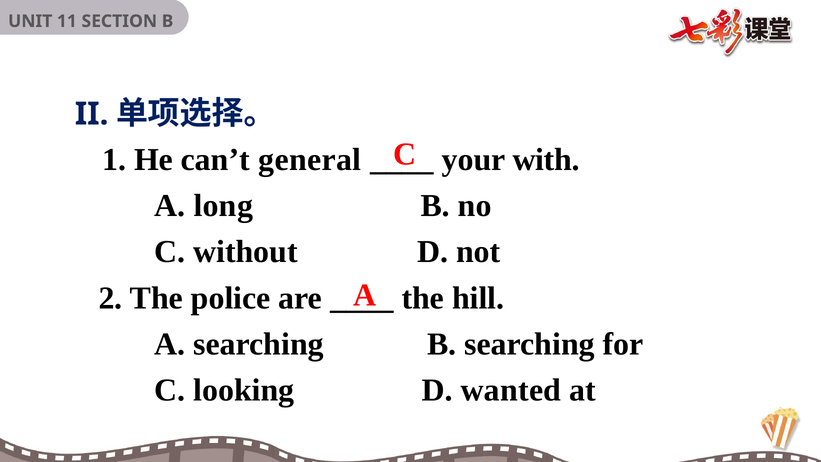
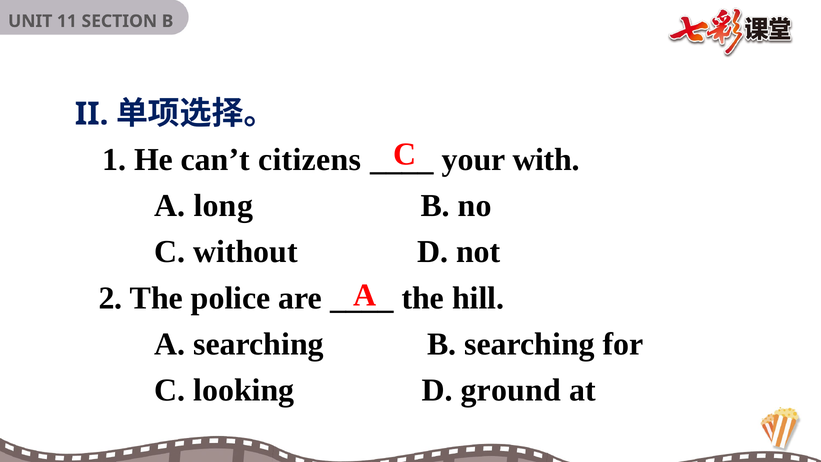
general: general -> citizens (310, 160)
wanted: wanted -> ground (511, 390)
